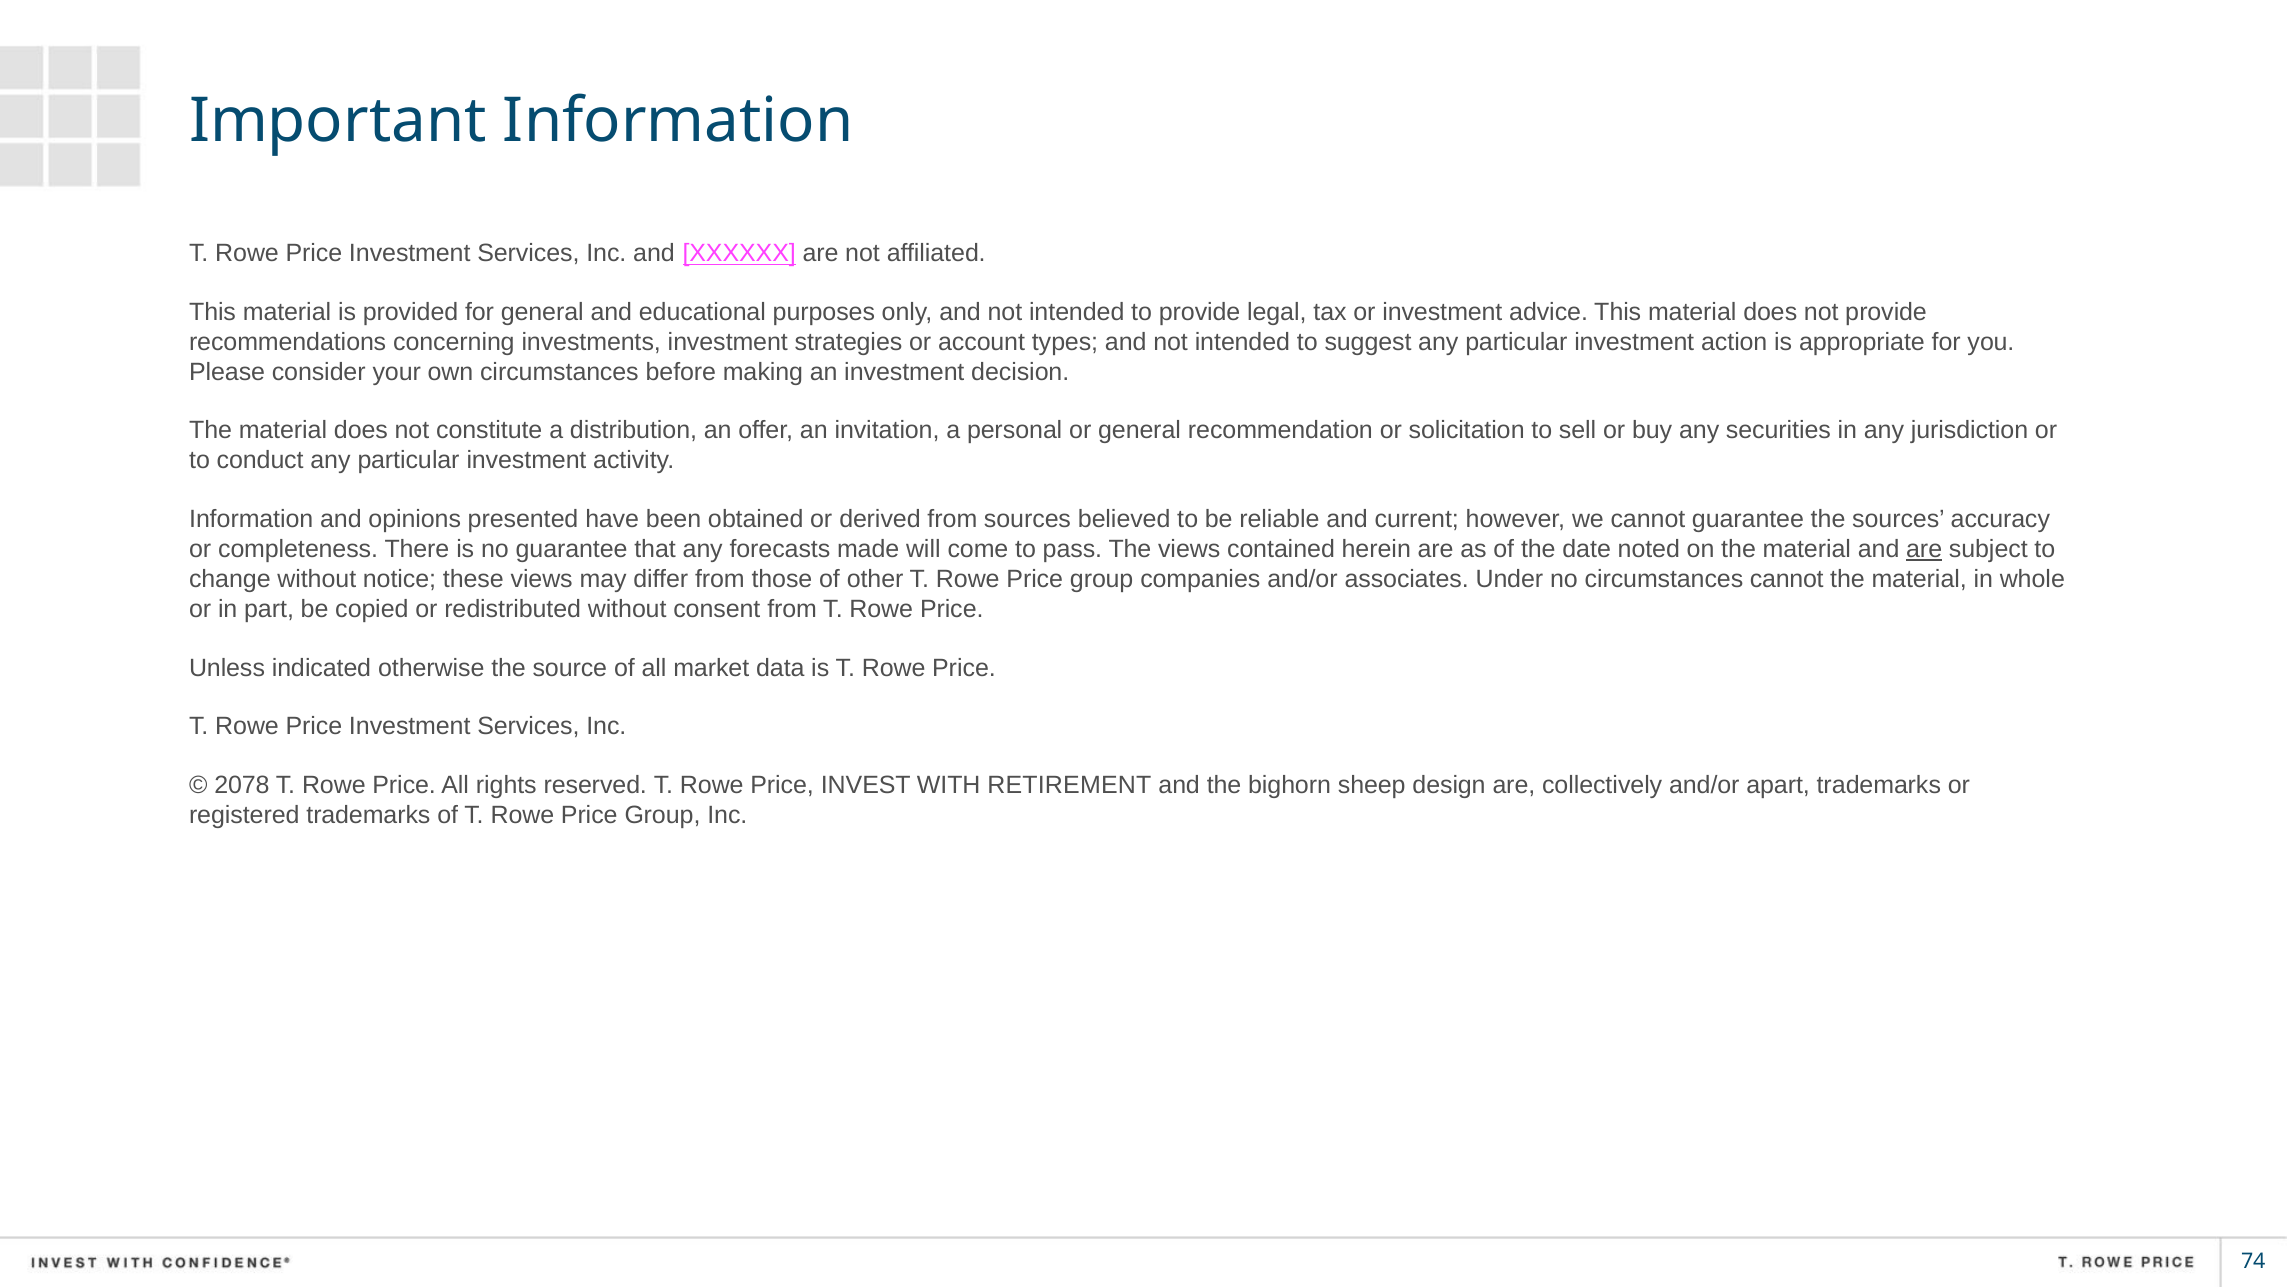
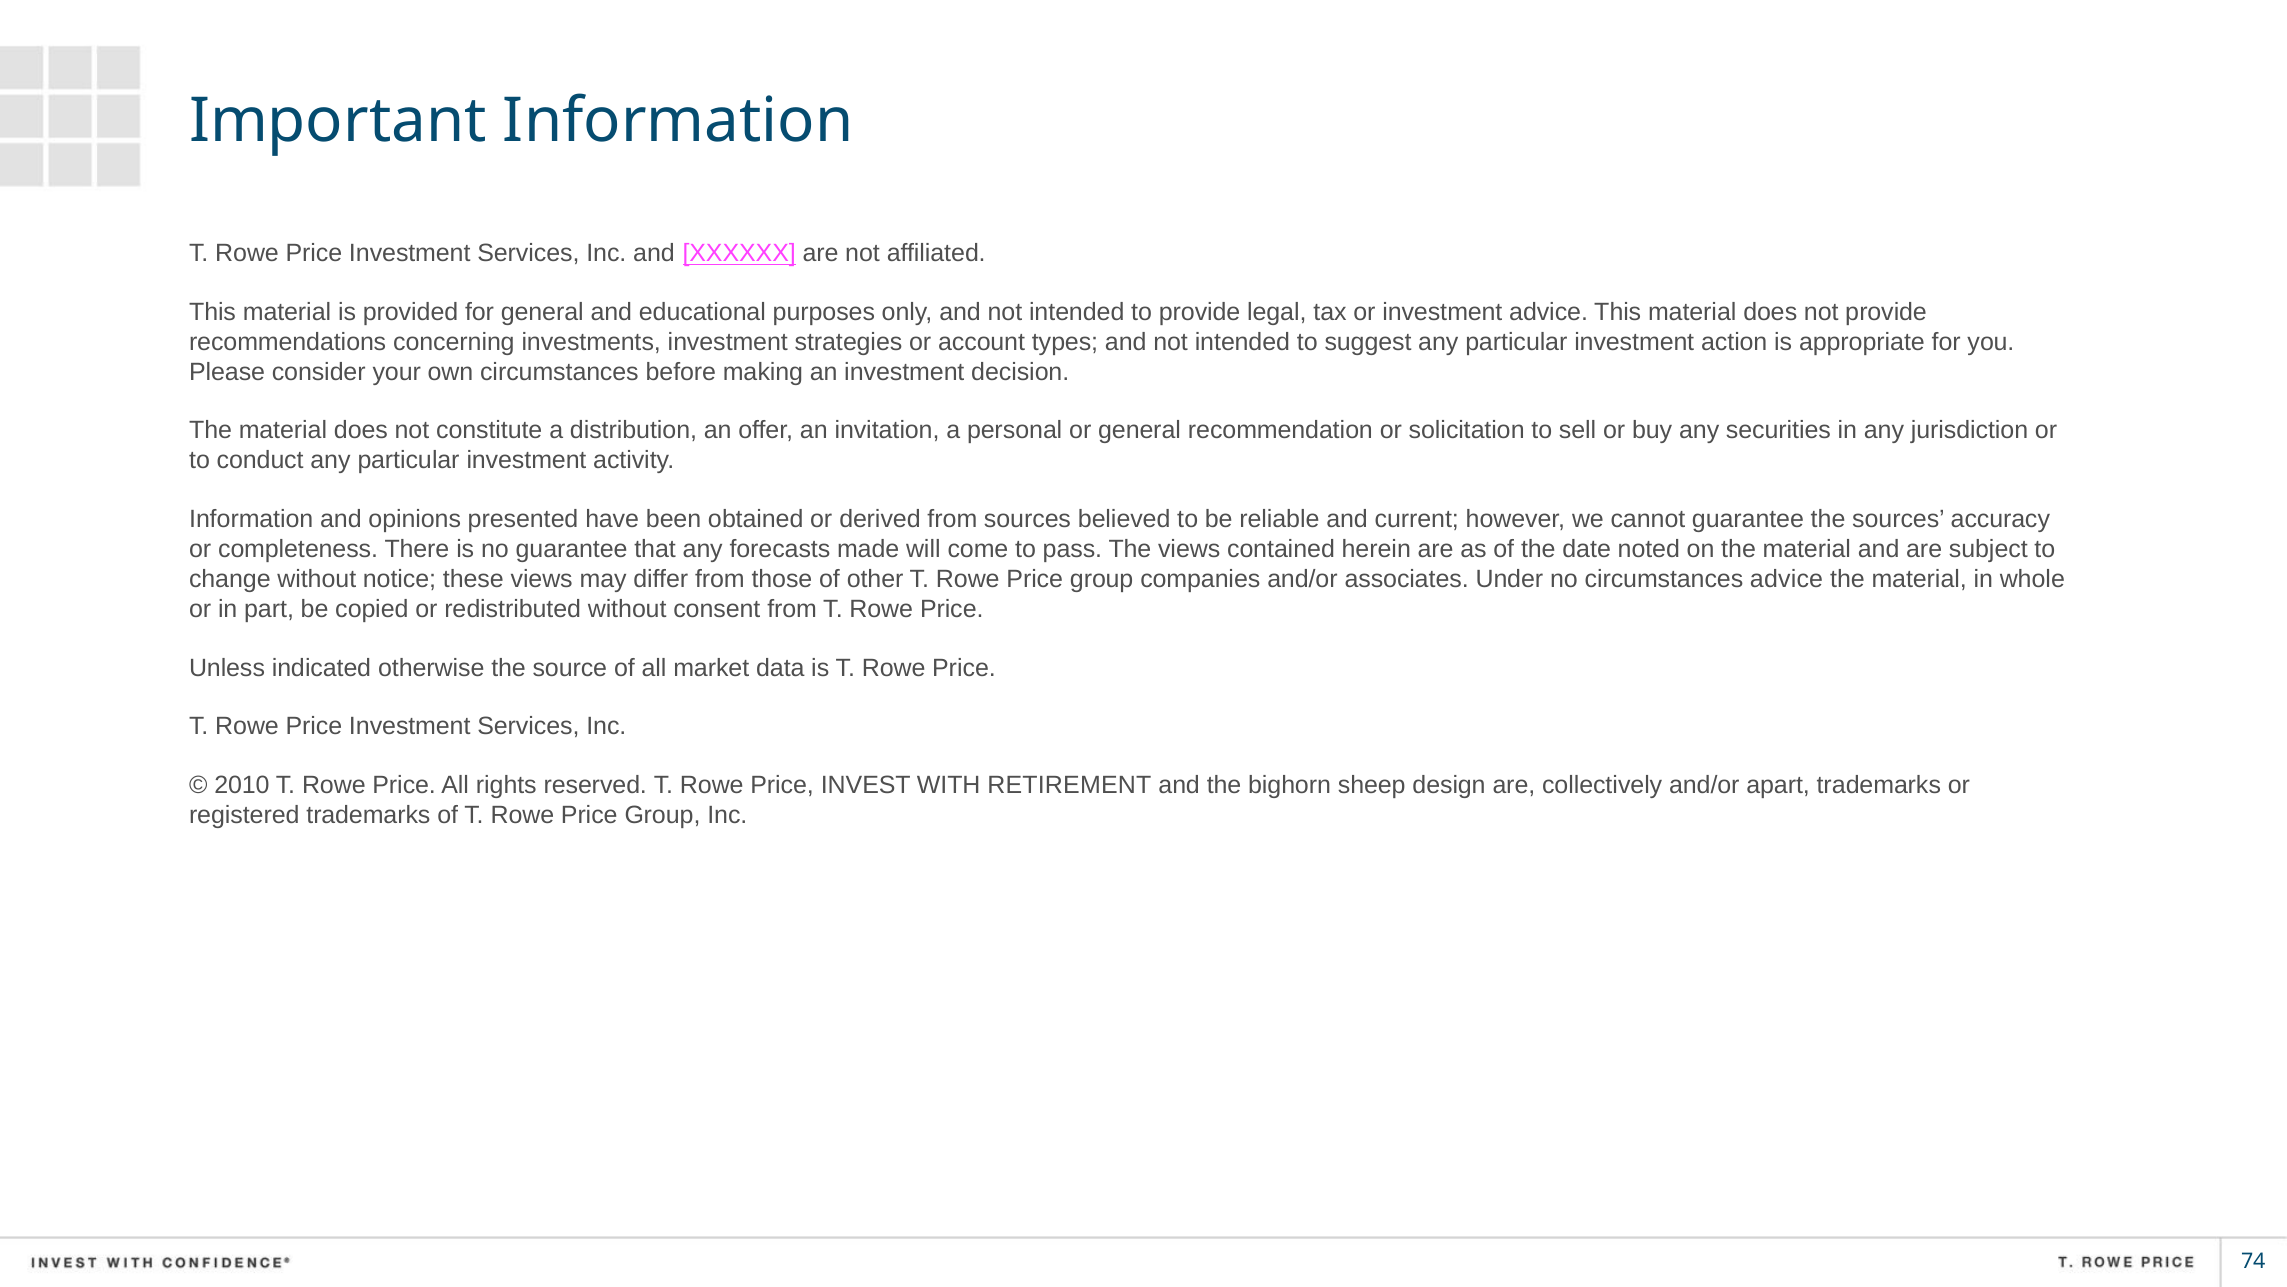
are underline: present -> none (1924, 549)
circumstances cannot: cannot -> advice (1787, 579)
2078: 2078 -> 2010 (242, 785)
